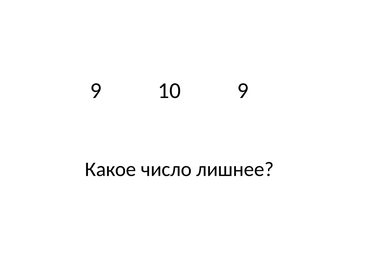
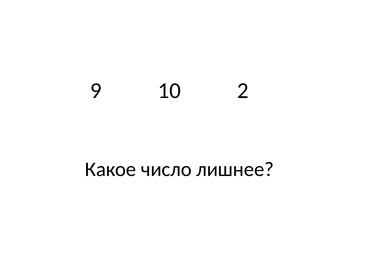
10 9: 9 -> 2 (243, 91)
